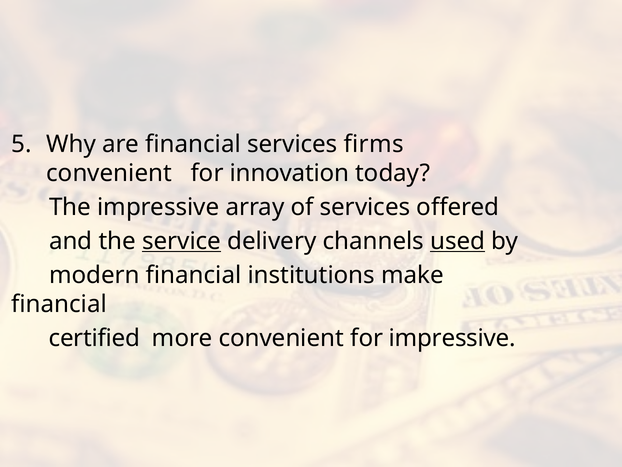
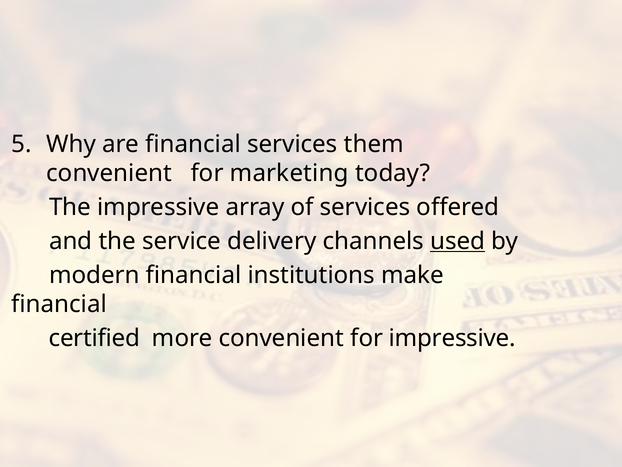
firms: firms -> them (374, 144)
innovation: innovation -> marketing (289, 173)
service underline: present -> none (182, 241)
